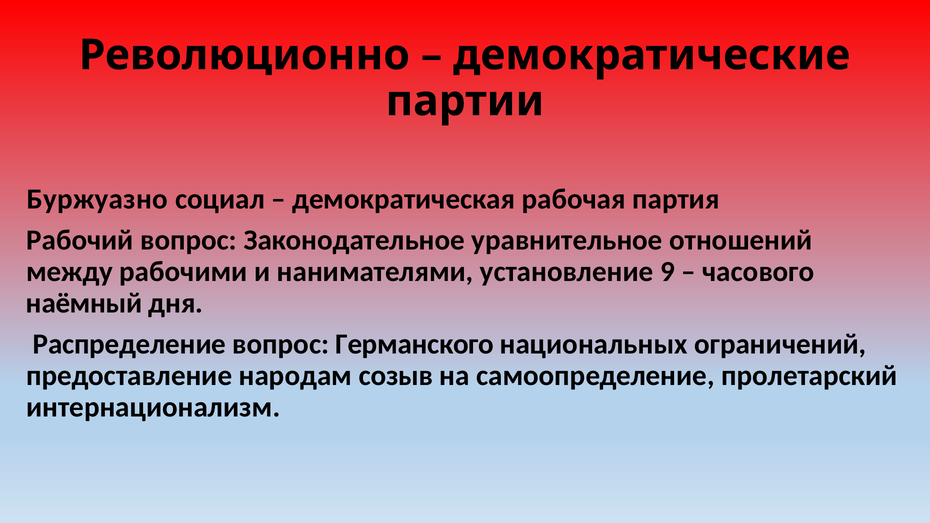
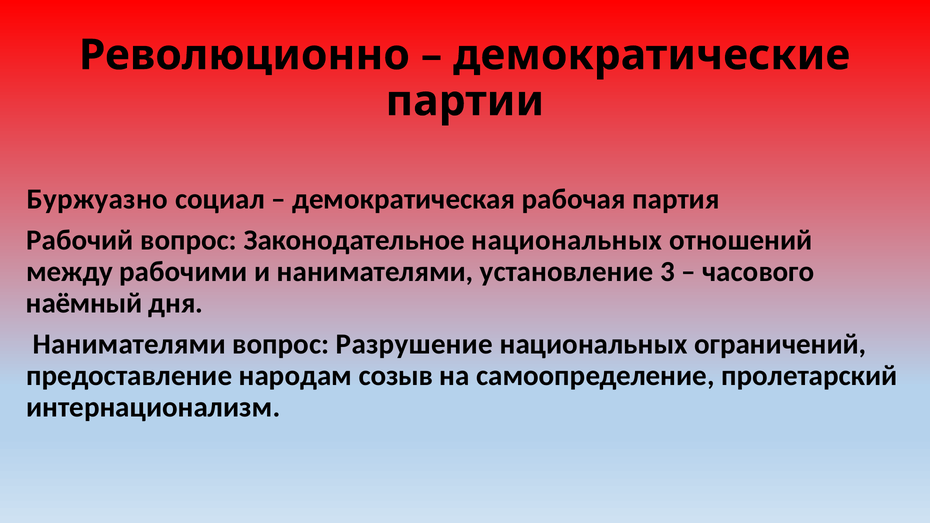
Законодательное уравнительное: уравнительное -> национальных (567, 240)
9: 9 -> 3 (667, 272)
Распределение: Распределение -> Нанимателями (129, 344)
Германского: Германского -> Разрушение (414, 344)
